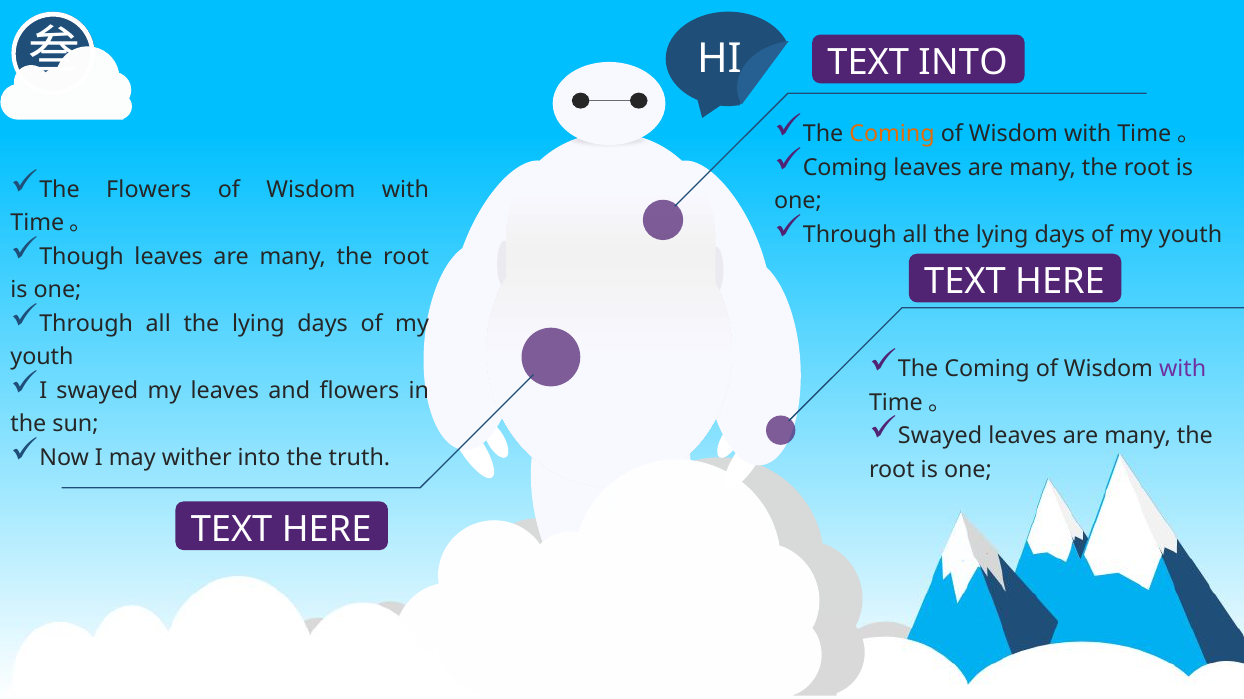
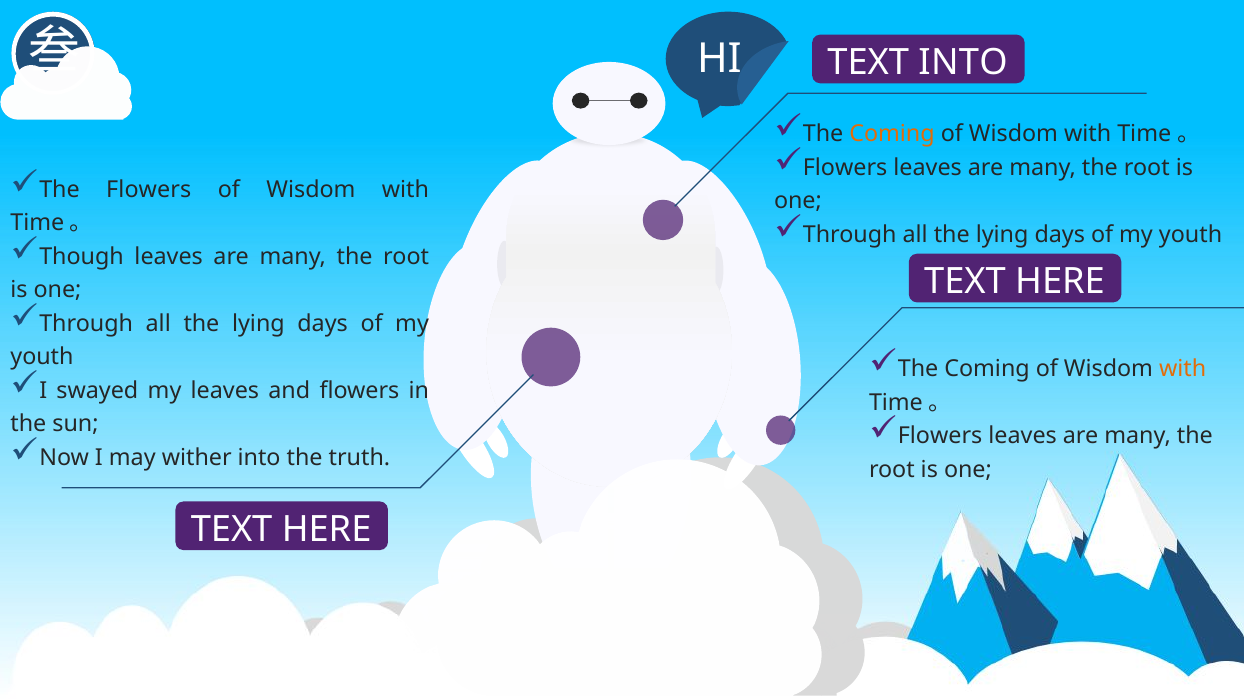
Coming: Coming -> Flowers (845, 168)
with colour: purple -> orange (1183, 369)
Swayed: Swayed -> Flowers (940, 437)
